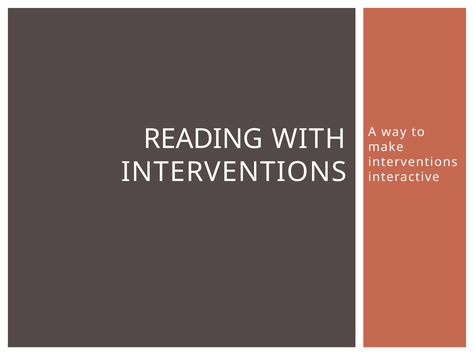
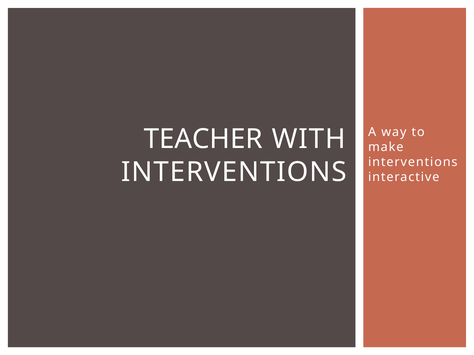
READING: READING -> TEACHER (203, 139)
